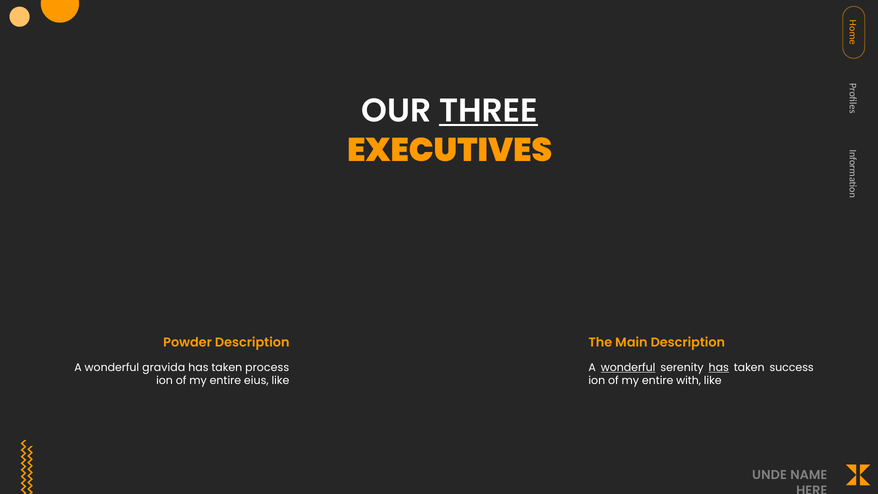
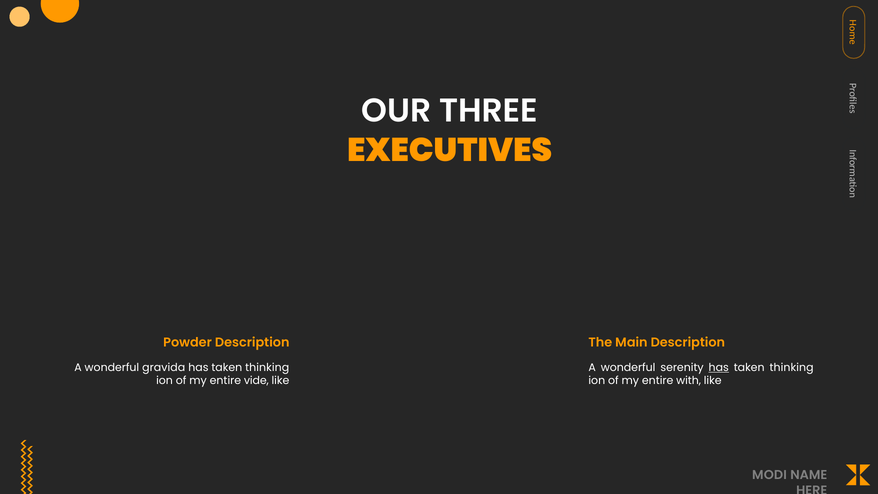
THREE underline: present -> none (488, 111)
process: process -> thinking (267, 367)
wonderful underline: present -> none (628, 367)
success: success -> thinking (792, 367)
eius: eius -> vide (256, 381)
UNDE: UNDE -> MODI (769, 475)
